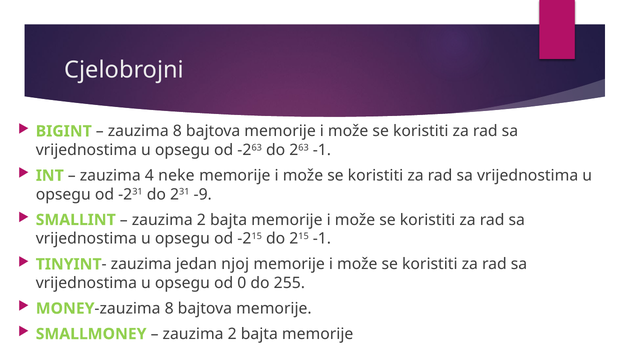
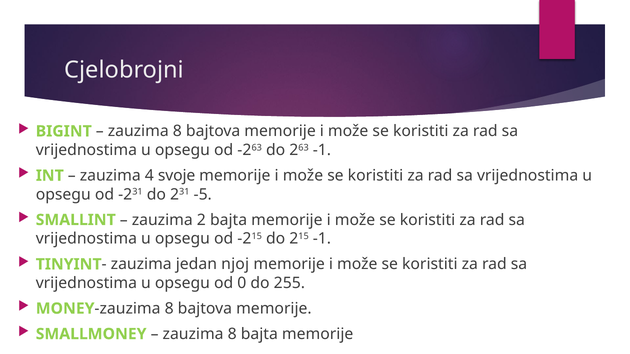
neke: neke -> svoje (177, 176)
-9: -9 -> -5 (203, 195)
2: 2 -> 8 (232, 334)
